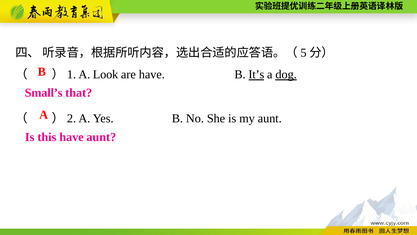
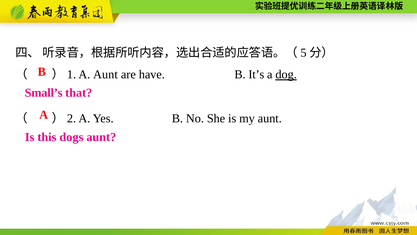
A Look: Look -> Aunt (105, 74)
It’s underline: present -> none (256, 74)
this have: have -> dogs (71, 137)
